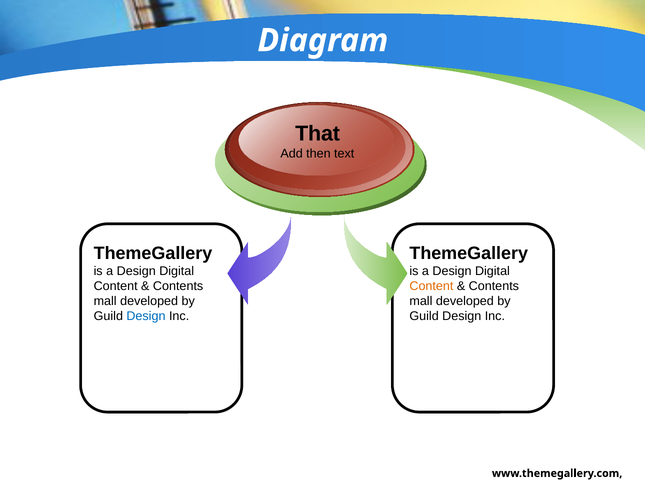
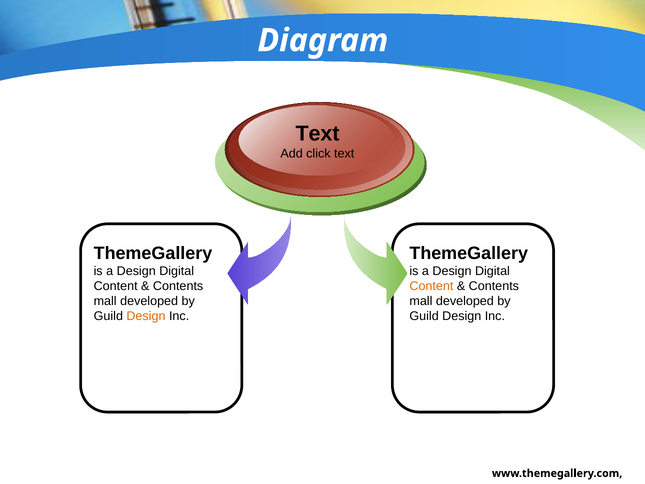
That: That -> Text (318, 134)
then: then -> click (318, 154)
Design colour: blue -> orange (146, 316)
